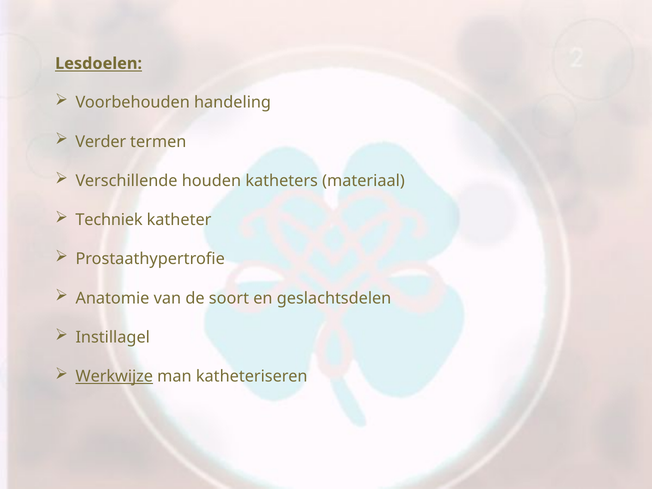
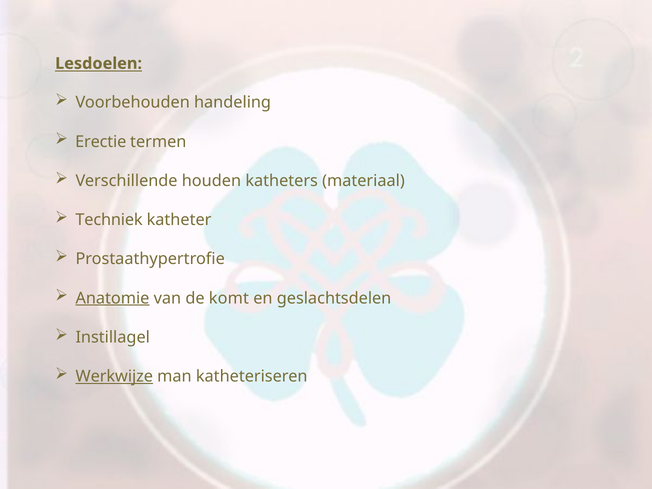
Verder: Verder -> Erectie (101, 142)
Anatomie underline: none -> present (112, 298)
soort: soort -> komt (229, 298)
